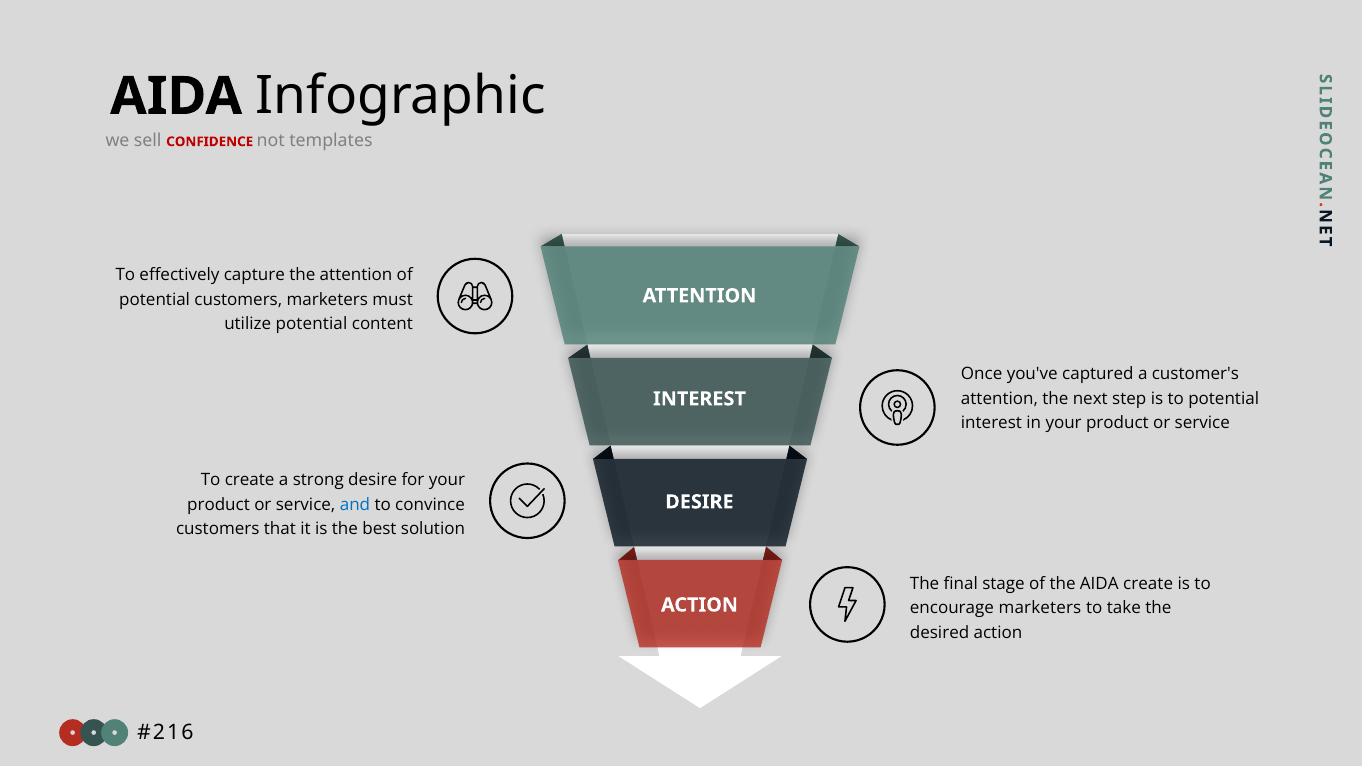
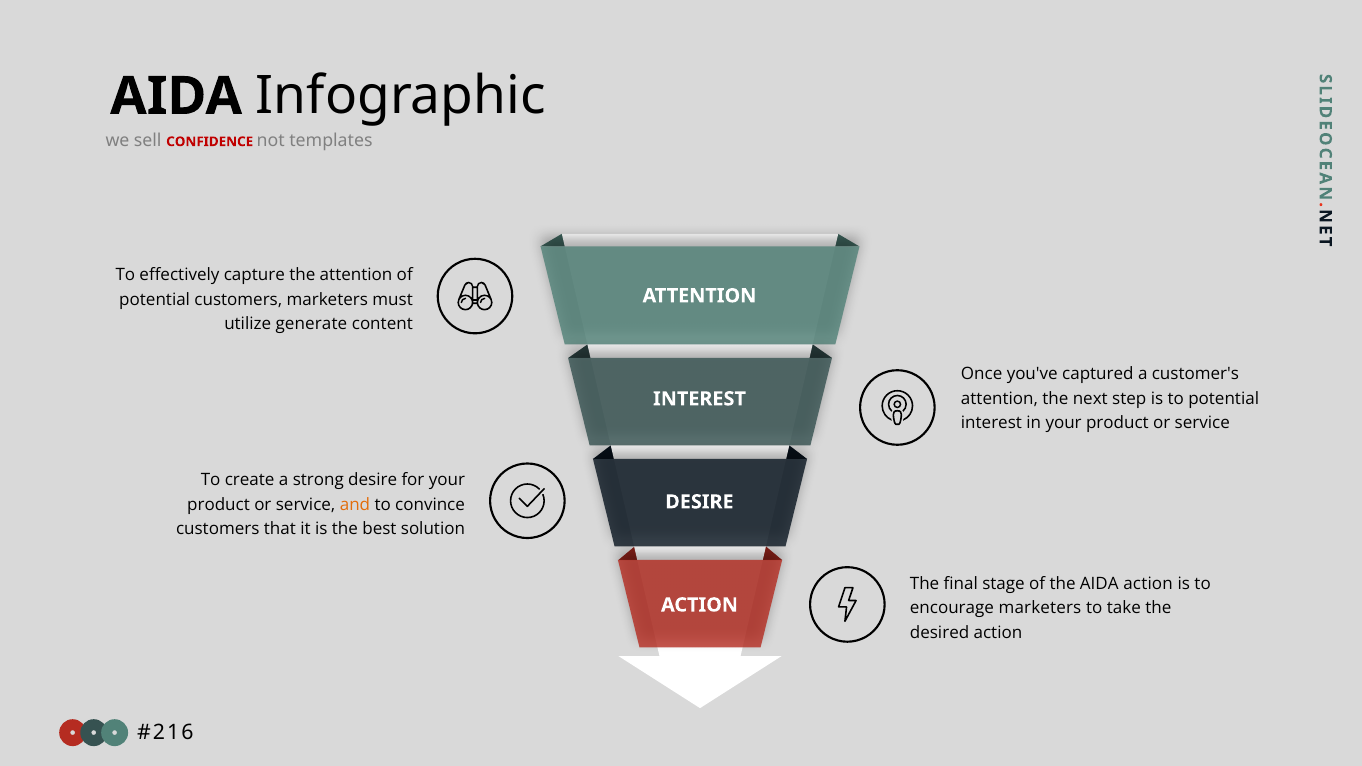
utilize potential: potential -> generate (311, 324)
and colour: blue -> orange (355, 505)
AIDA create: create -> action (1148, 584)
